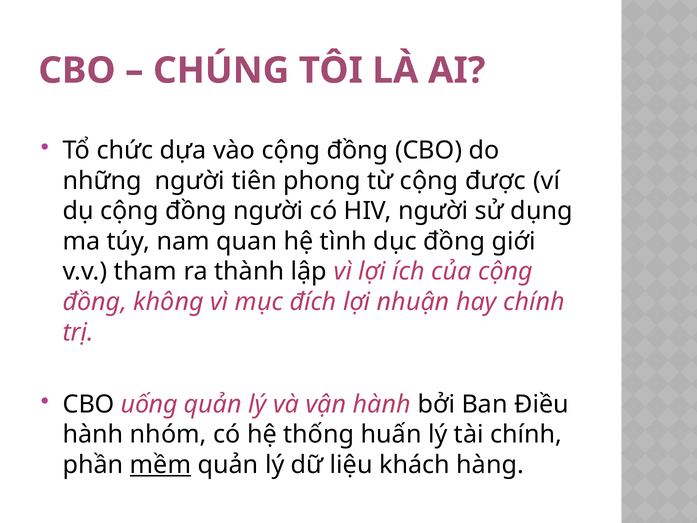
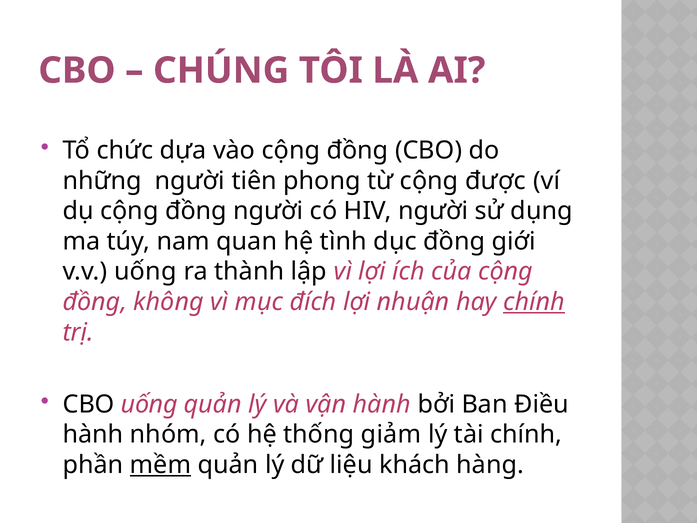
v.v tham: tham -> uống (145, 272)
chính underline: none -> present (534, 302)
huấn: huấn -> giảm (391, 434)
